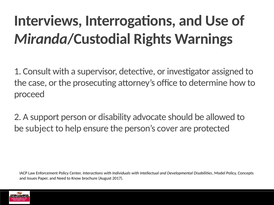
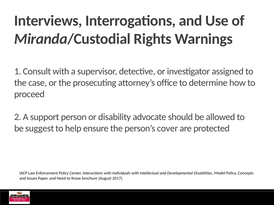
subject: subject -> suggest (40, 129)
